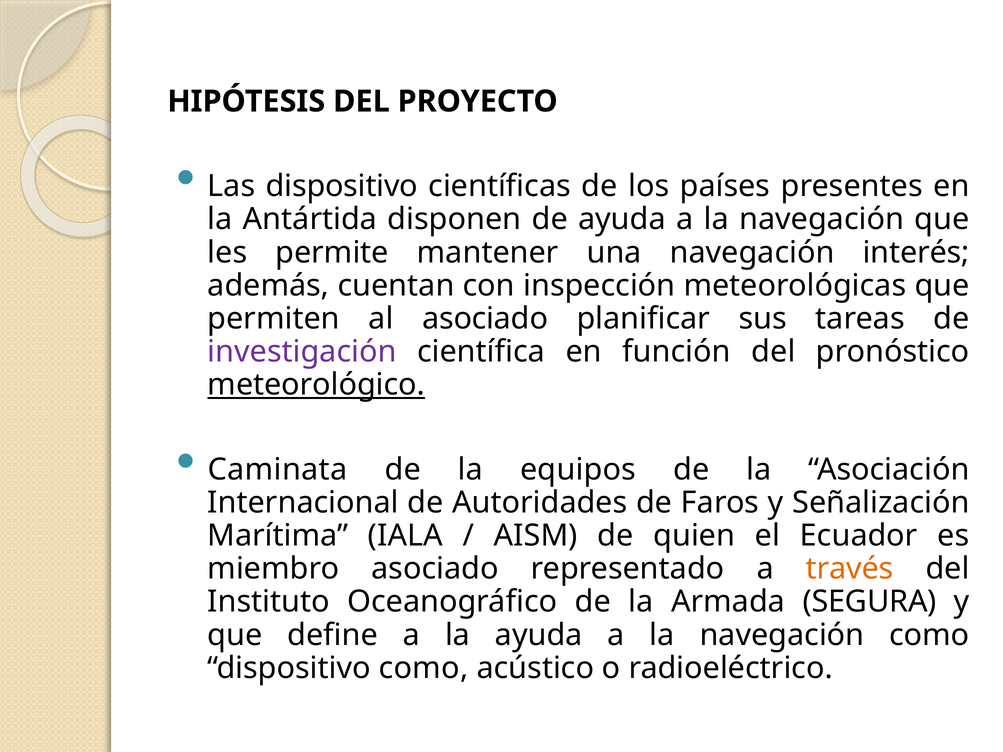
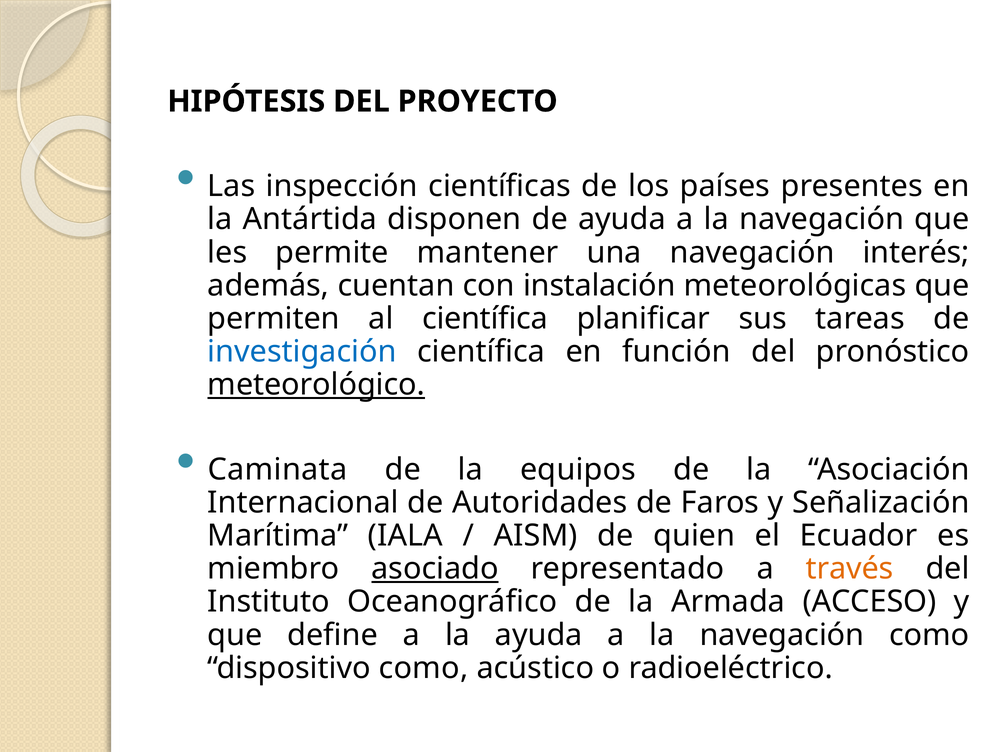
Las dispositivo: dispositivo -> inspección (342, 186)
inspección: inspección -> instalación (599, 286)
al asociado: asociado -> científica (485, 319)
investigación colour: purple -> blue (302, 352)
asociado underline: none -> present (435, 569)
SEGURA: SEGURA -> ACCESO (870, 602)
